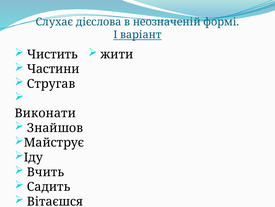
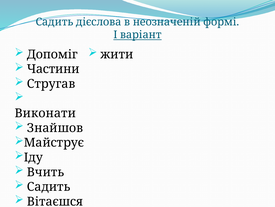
Слухає: Слухає -> Садить (54, 22)
Чистить: Чистить -> Допоміг (52, 54)
